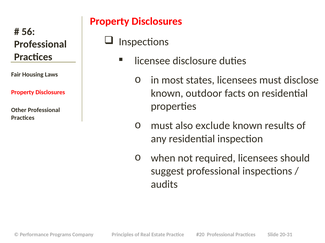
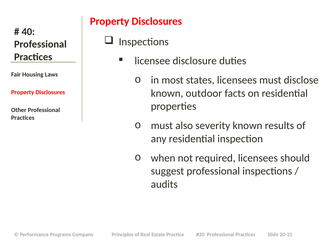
56: 56 -> 40 (28, 32)
exclude: exclude -> severity (213, 126)
